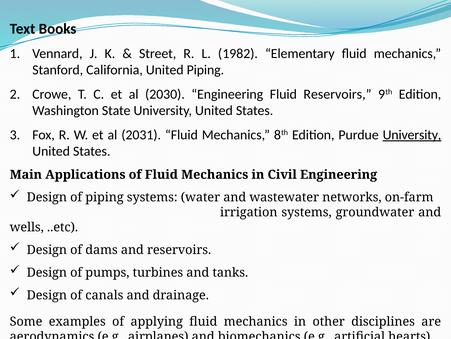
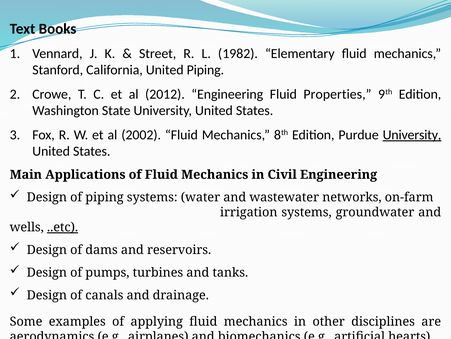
2030: 2030 -> 2012 (165, 94)
Fluid Reservoirs: Reservoirs -> Properties (337, 94)
2031: 2031 -> 2002 (141, 135)
..etc underline: none -> present (63, 227)
